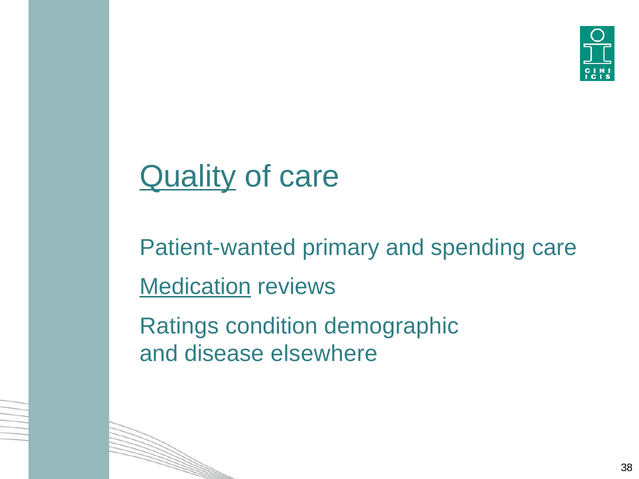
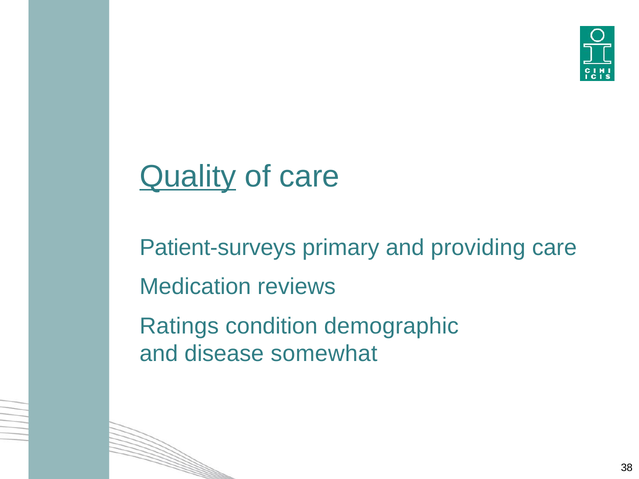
Patient-wanted: Patient-wanted -> Patient-surveys (218, 248)
spending: spending -> providing (478, 248)
Medication underline: present -> none (195, 287)
elsewhere: elsewhere -> somewhat (324, 354)
